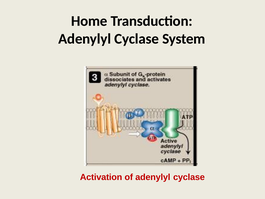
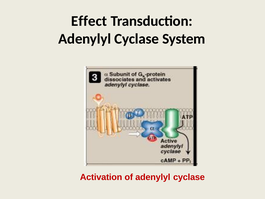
Home: Home -> Effect (89, 21)
